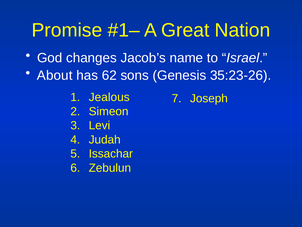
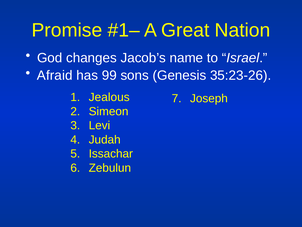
About: About -> Afraid (55, 75)
62: 62 -> 99 (109, 75)
